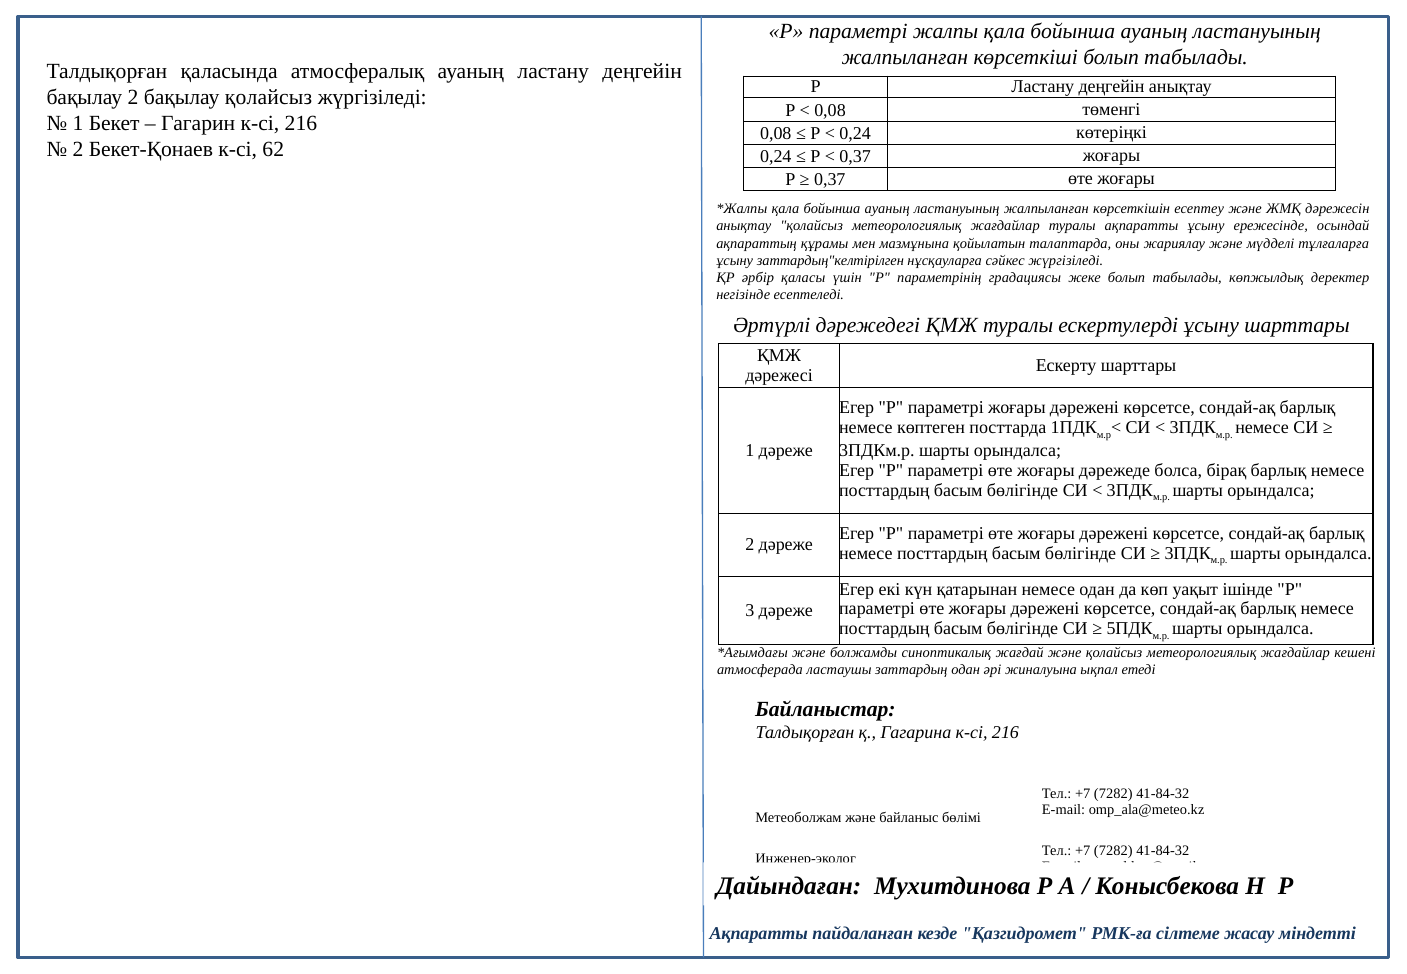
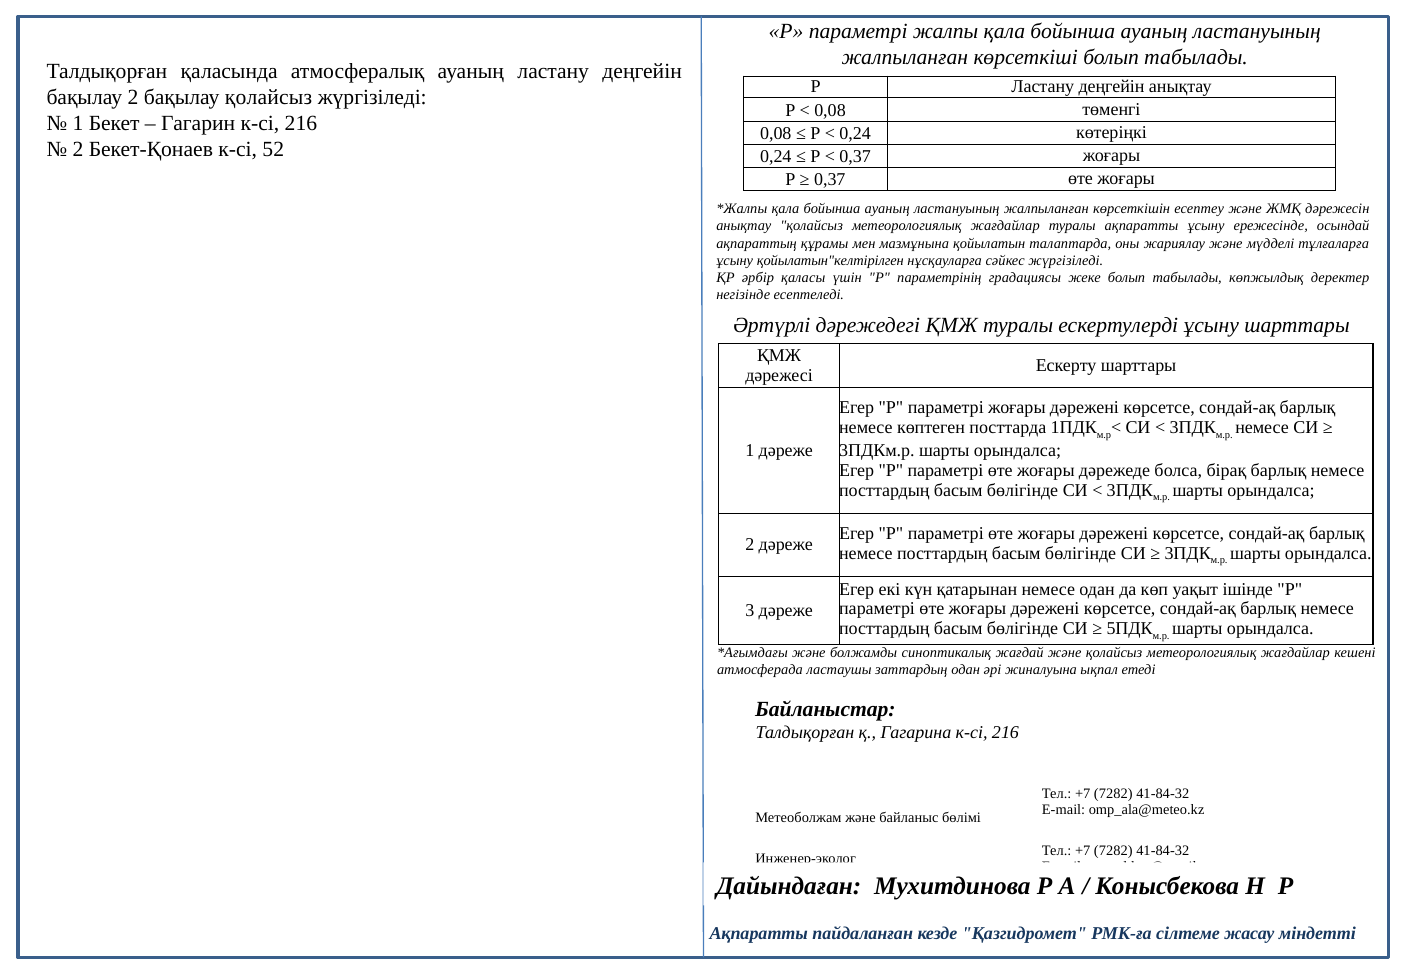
62: 62 -> 52 (273, 149)
заттардың"келтірілген: заттардың"келтірілген -> қойылатын"келтірілген (830, 261)
